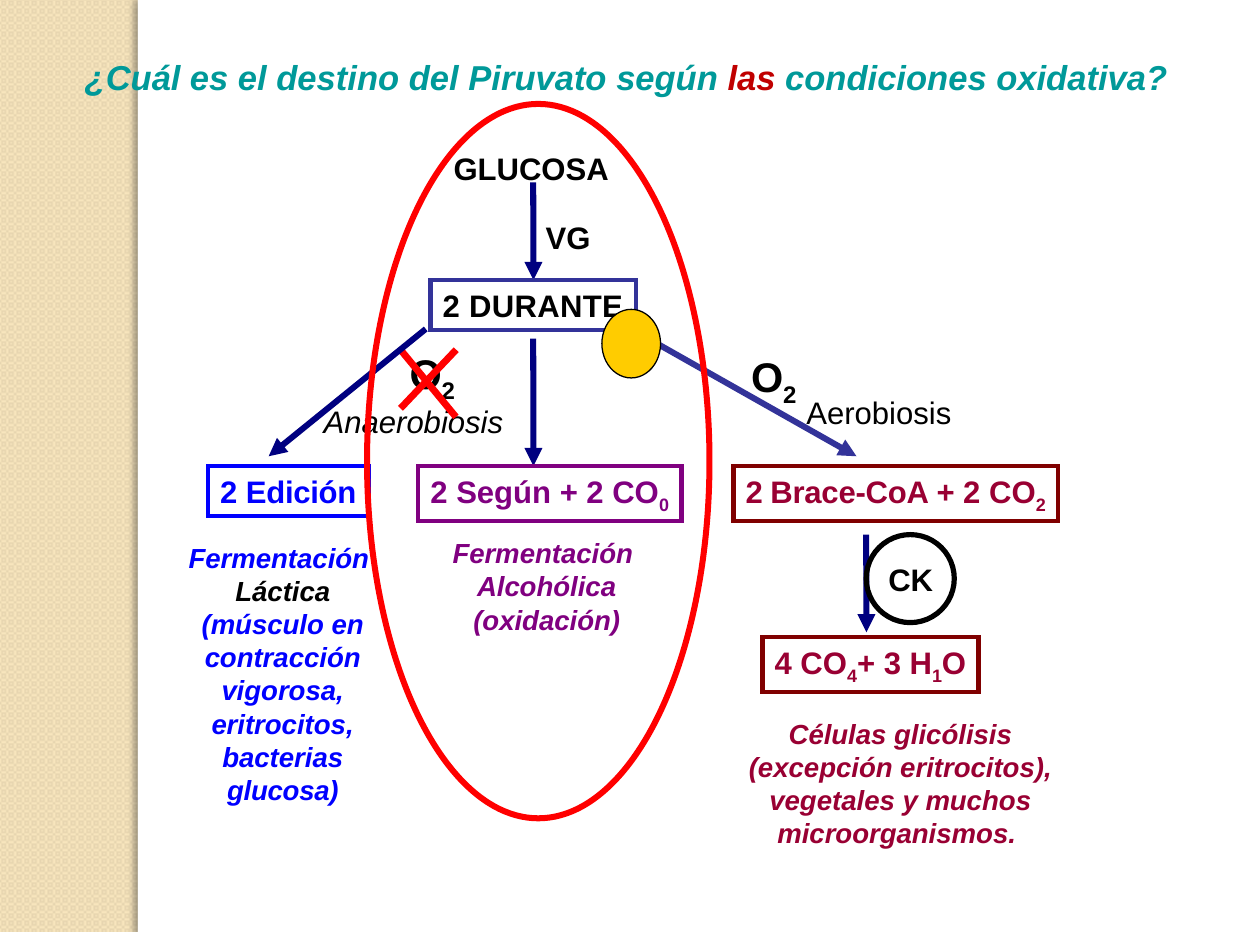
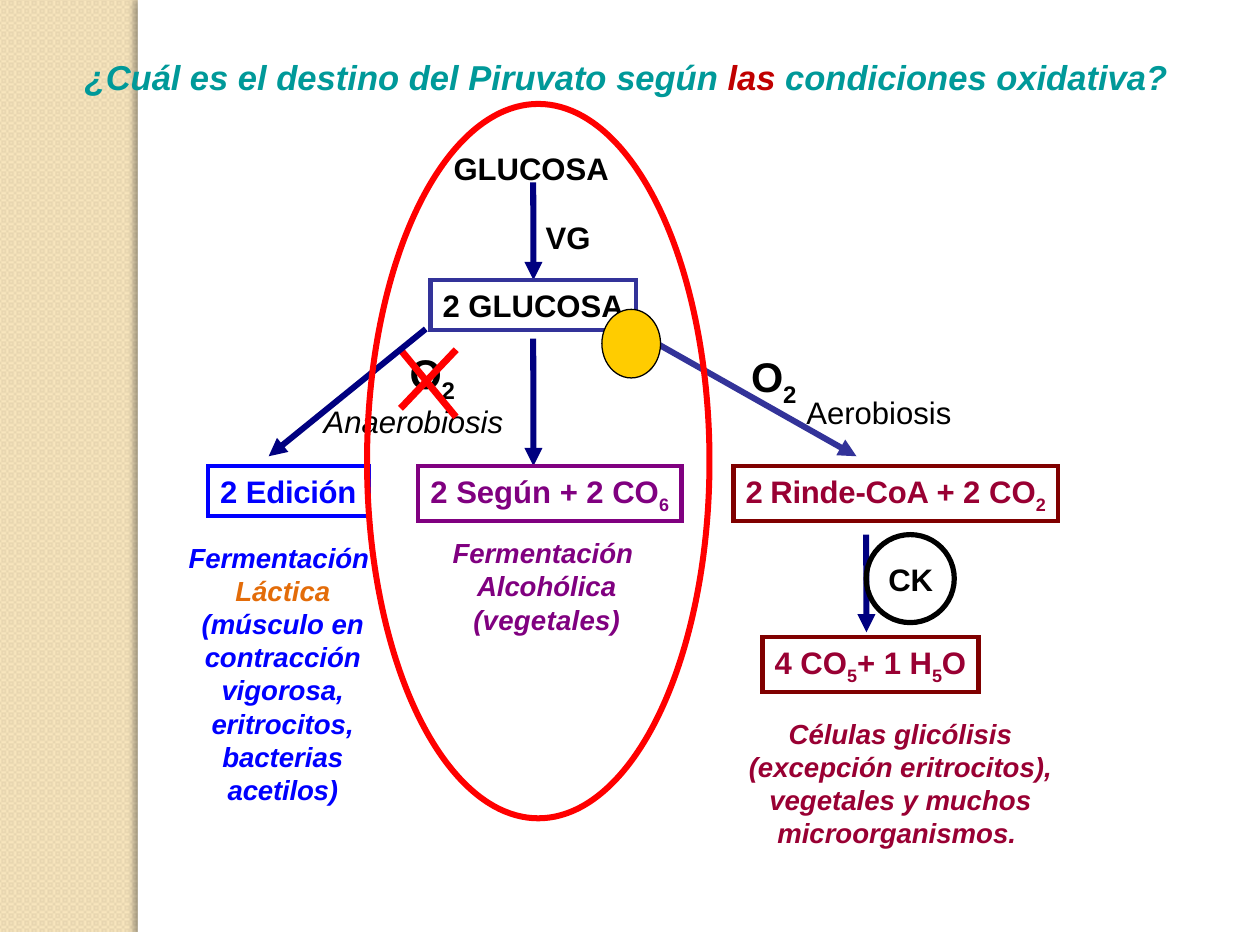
2 DURANTE: DURANTE -> GLUCOSA (546, 307)
0: 0 -> 6 (664, 505)
Brace-CoA: Brace-CoA -> Rinde-CoA (850, 493)
Láctica colour: black -> orange (283, 593)
oxidación: oxidación -> vegetales (547, 621)
4: 4 -> 5 (852, 676)
3: 3 -> 1 (892, 664)
1: 1 -> 5 (937, 676)
glucosa: glucosa -> acetilos (283, 791)
